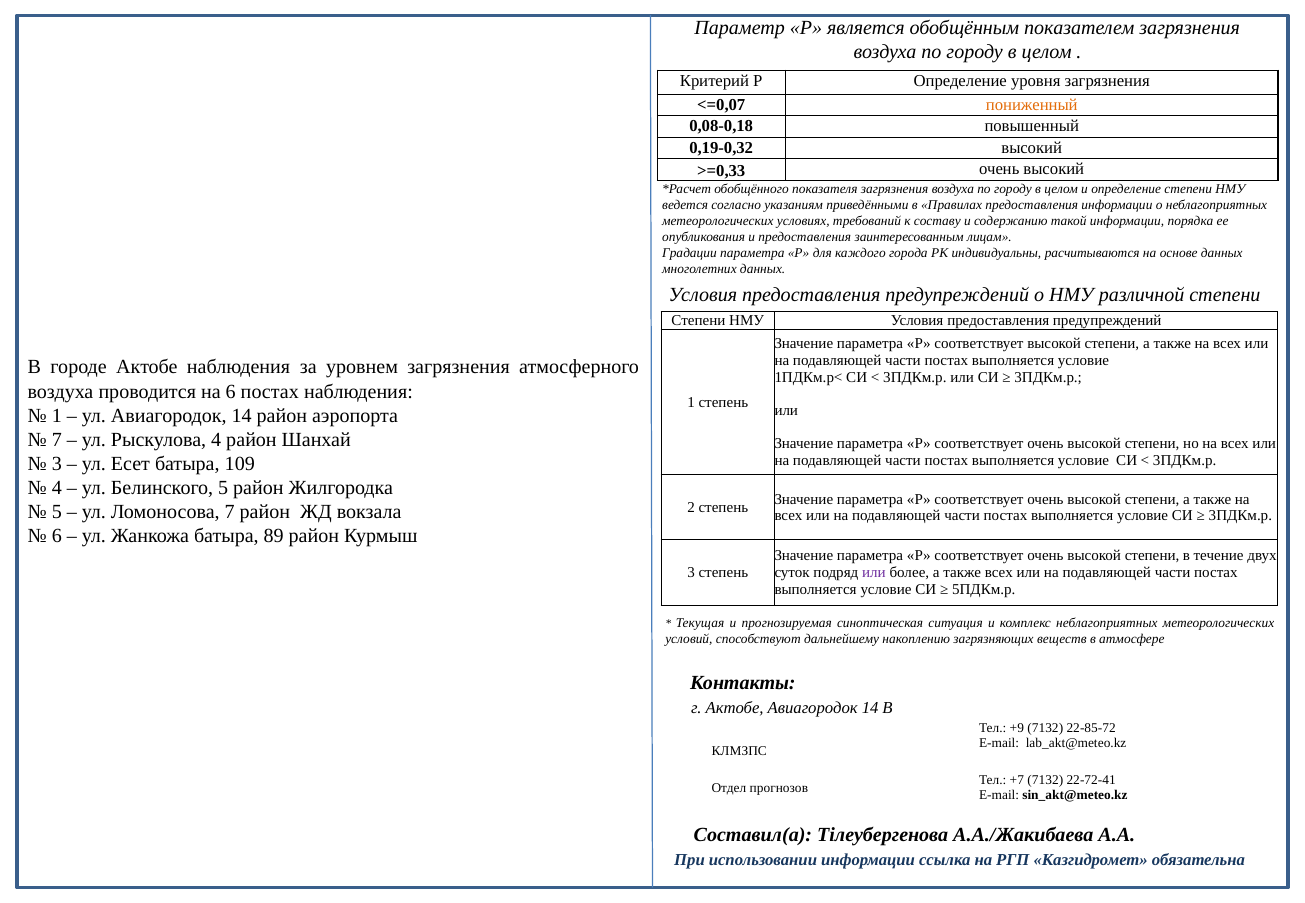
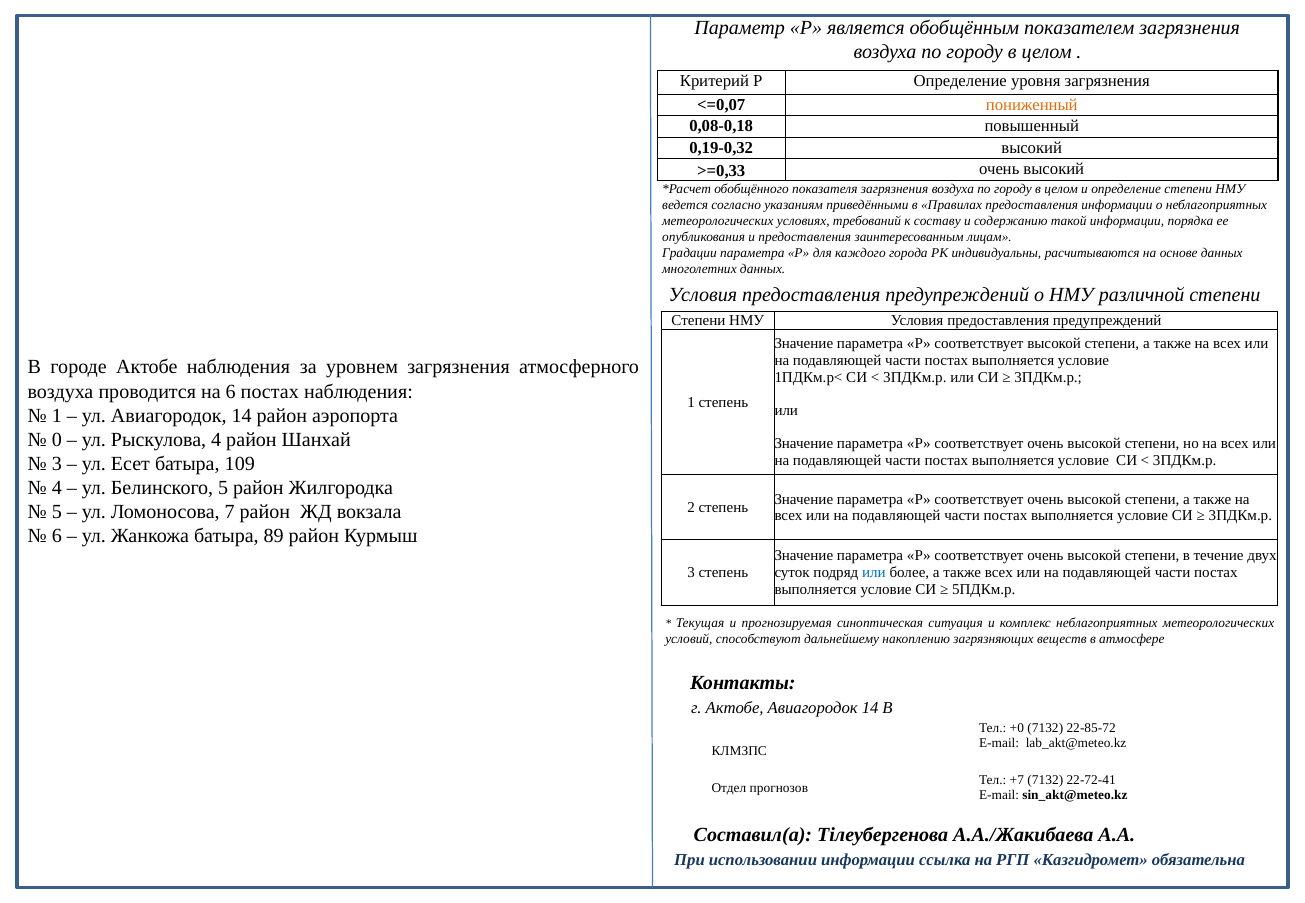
7: 7 -> 0 (57, 440)
или colour: purple -> blue (874, 573)
+9: +9 -> +0 (1017, 729)
